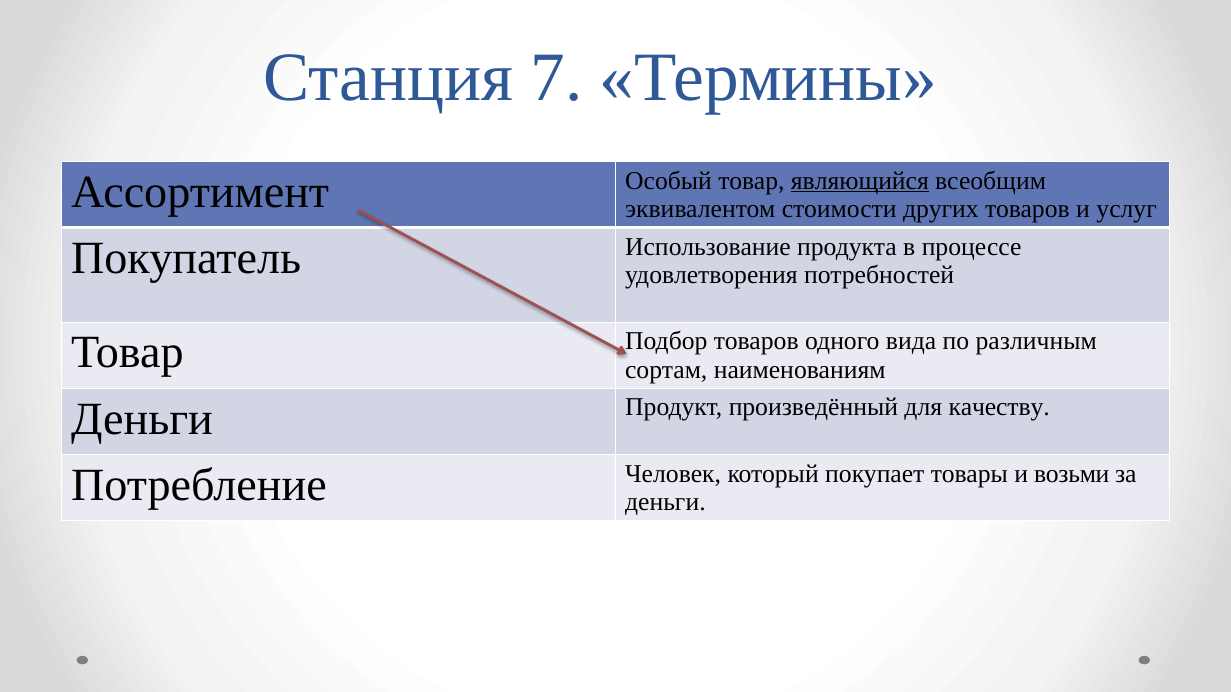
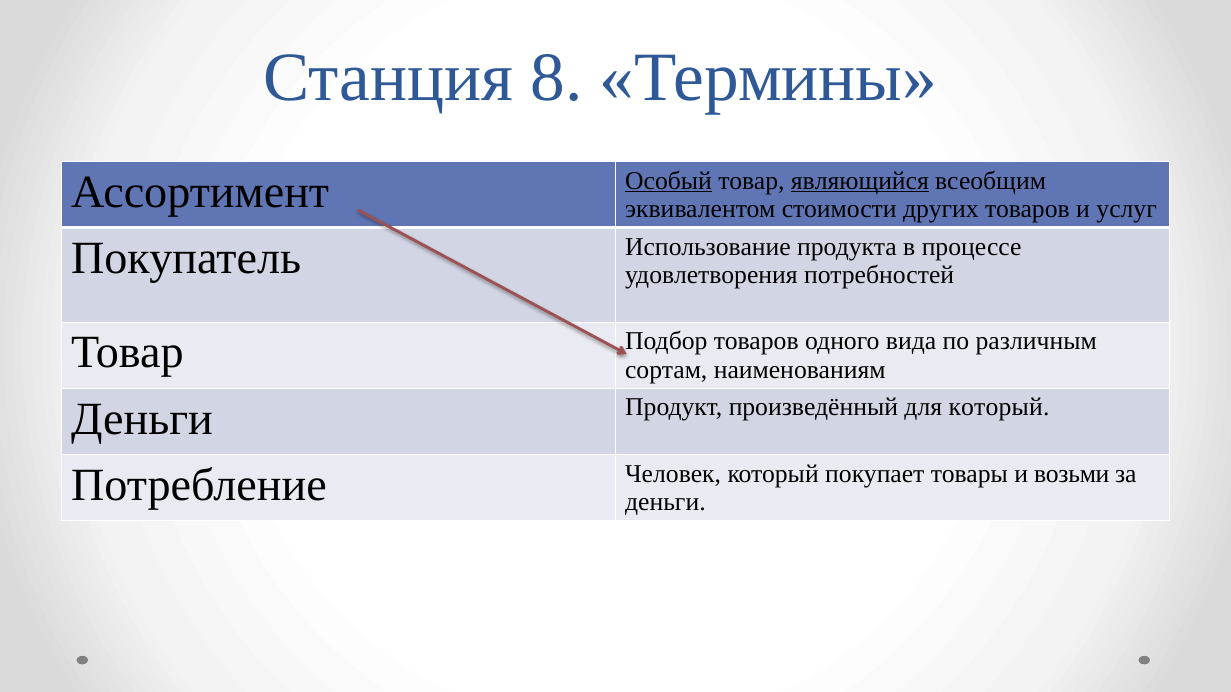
7: 7 -> 8 (556, 78)
Особый underline: none -> present (669, 181)
для качеству: качеству -> который (999, 408)
